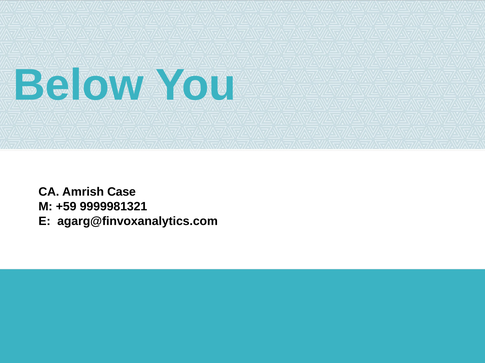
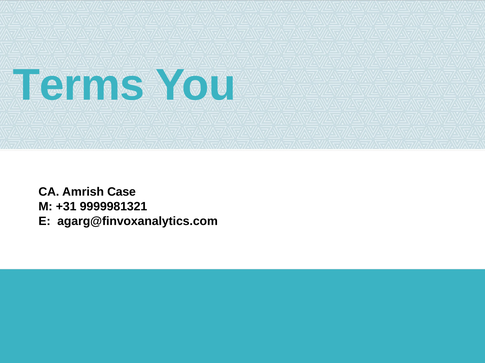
Below: Below -> Terms (79, 85)
+59: +59 -> +31 (66, 207)
